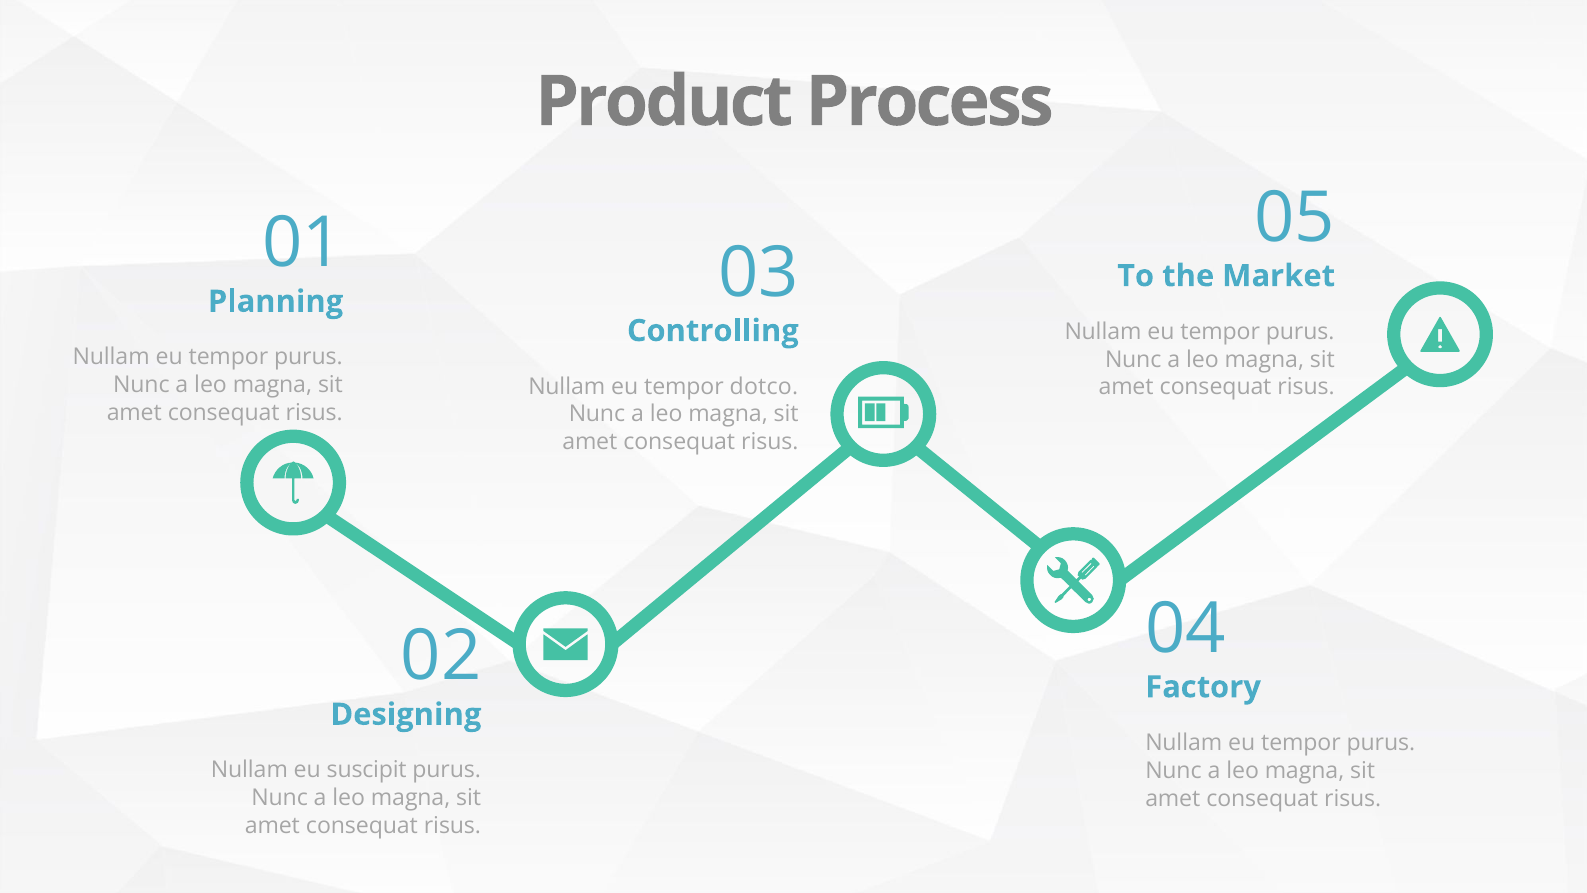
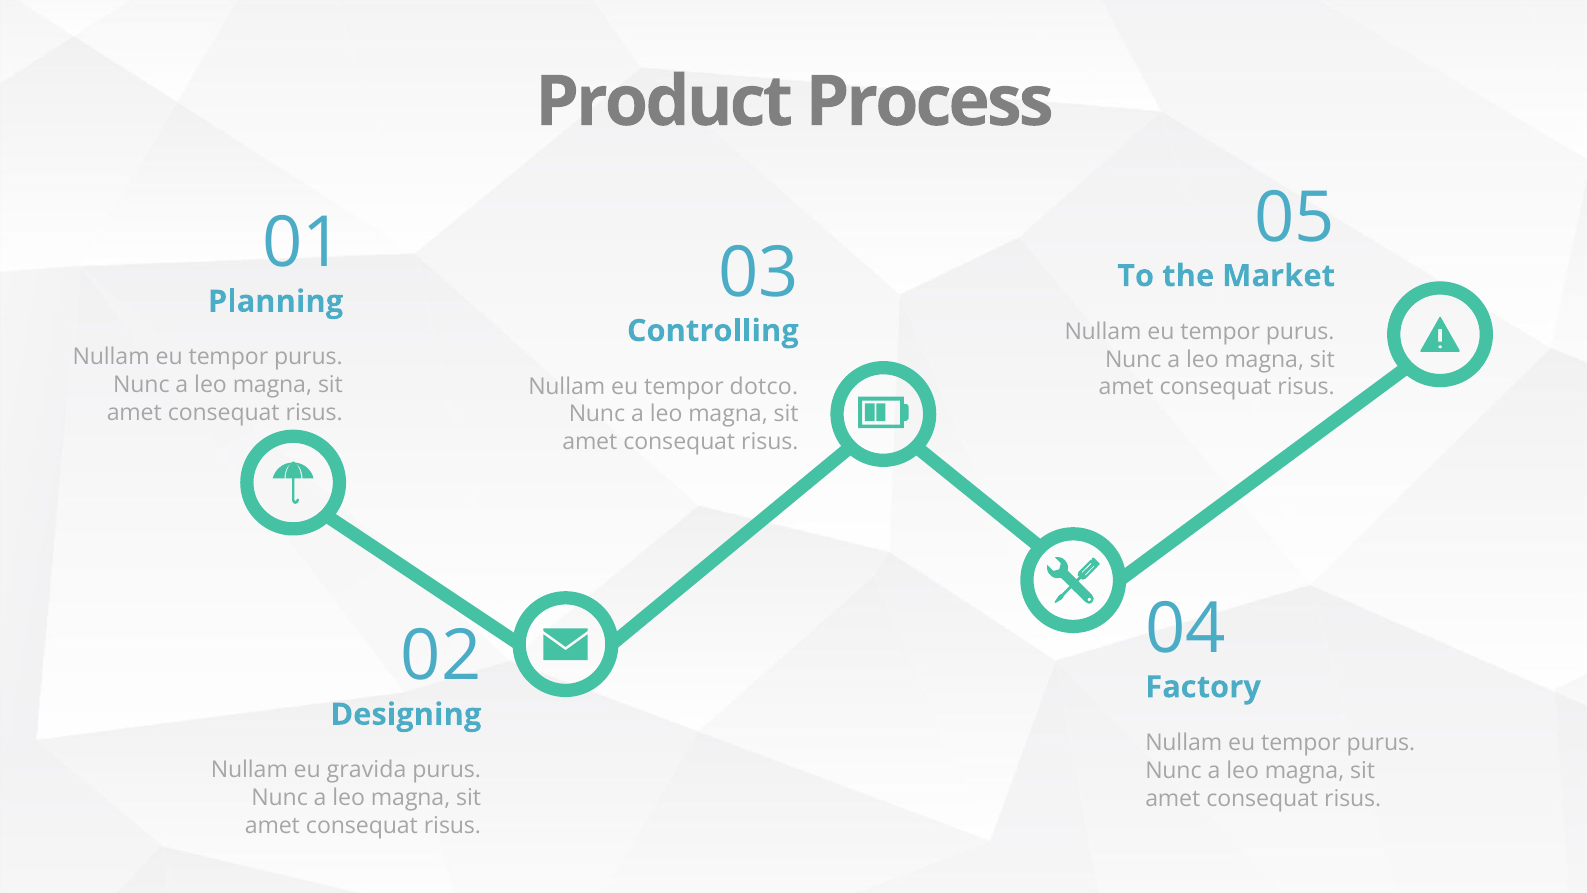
suscipit: suscipit -> gravida (367, 770)
